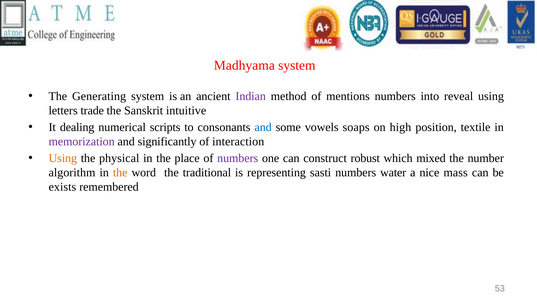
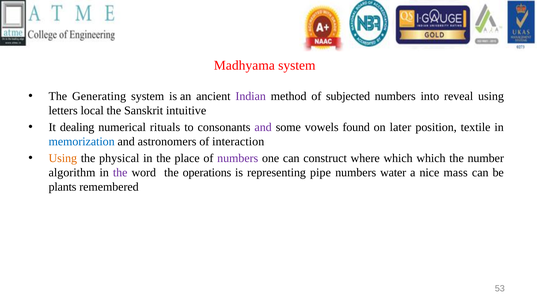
mentions: mentions -> subjected (348, 96)
trade: trade -> local (92, 111)
scripts: scripts -> rituals (165, 127)
and colour: blue -> purple (263, 127)
soaps: soaps -> found (356, 127)
high: high -> later (400, 127)
memorization colour: purple -> blue (82, 142)
significantly: significantly -> astronomers (167, 142)
robust: robust -> where (365, 158)
which mixed: mixed -> which (431, 158)
the colour: orange -> purple (120, 173)
traditional: traditional -> operations (207, 173)
sasti: sasti -> pipe (320, 173)
exists: exists -> plants (63, 187)
